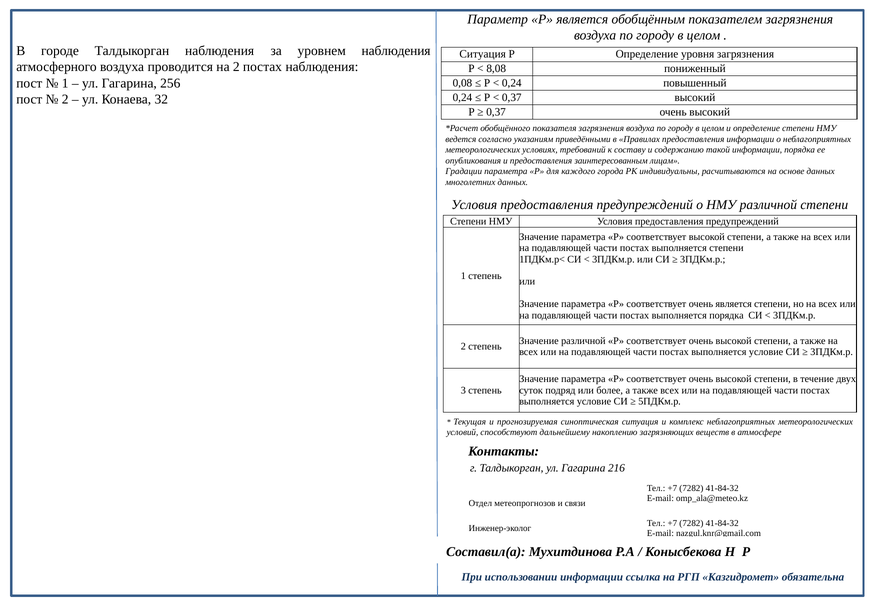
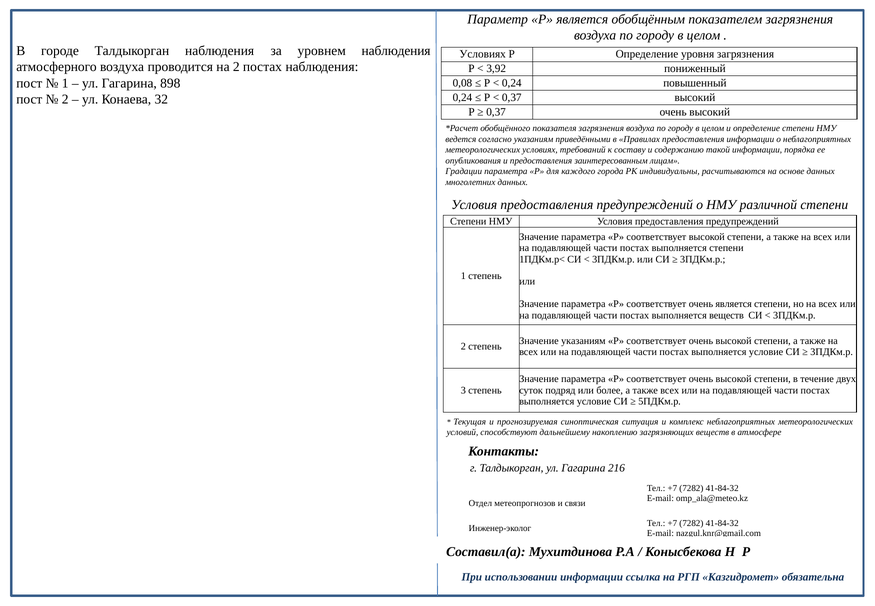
Ситуация: Ситуация -> Условиях (483, 54)
8,08: 8,08 -> 3,92 (496, 69)
256: 256 -> 898 (170, 83)
выполняется порядка: порядка -> веществ (726, 315)
Значение различной: различной -> указаниям (583, 341)
